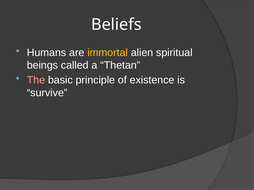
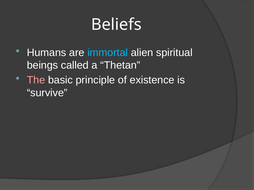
immortal colour: yellow -> light blue (108, 53)
